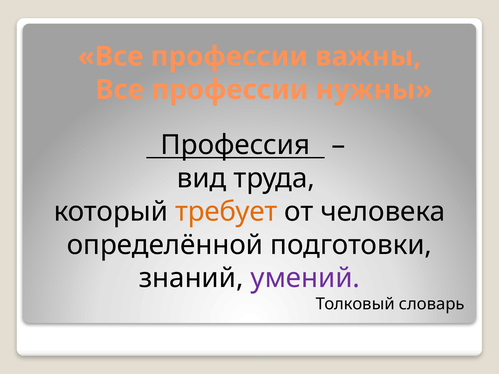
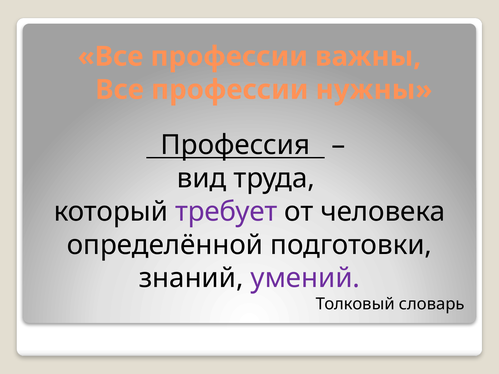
требует colour: orange -> purple (226, 212)
